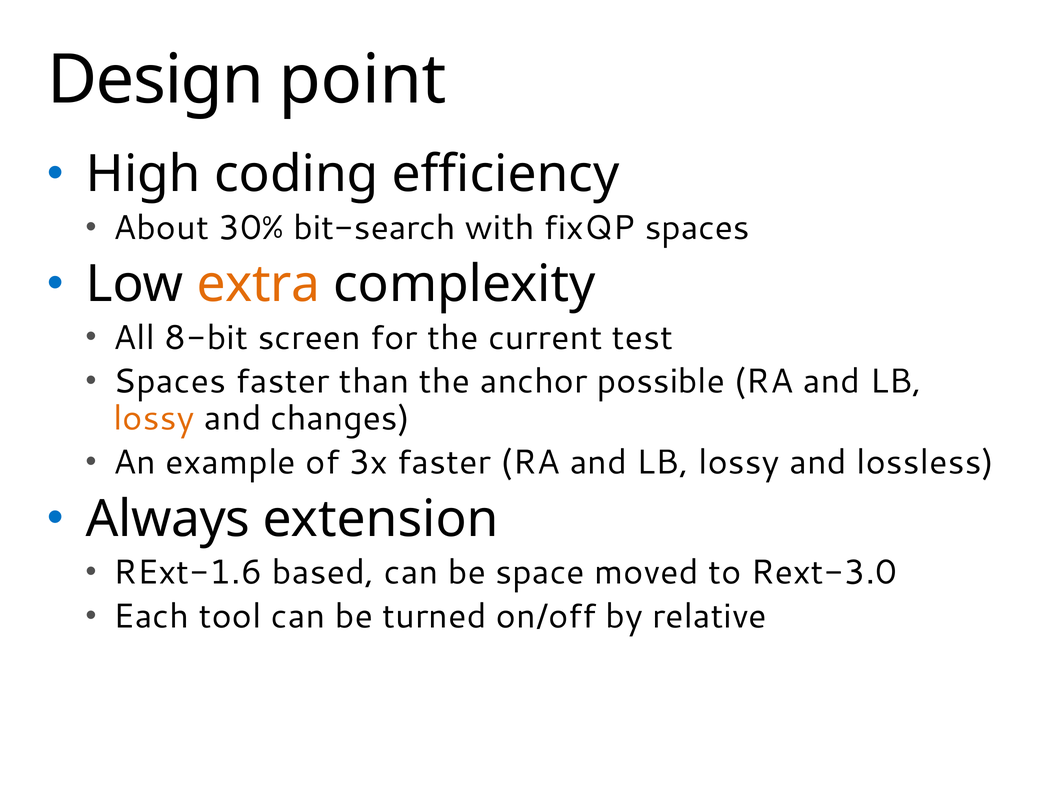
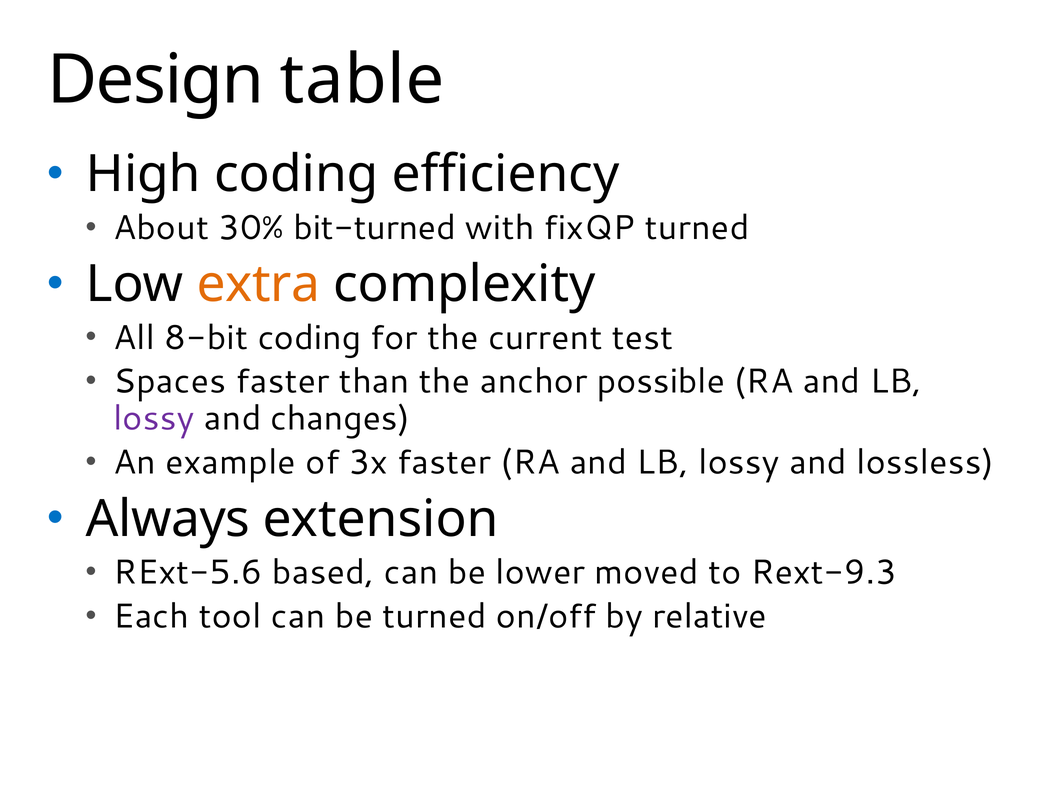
point: point -> table (362, 80)
bit-search: bit-search -> bit-turned (375, 228)
fixQP spaces: spaces -> turned (697, 228)
8-bit screen: screen -> coding (309, 338)
lossy colour: orange -> purple (154, 419)
RExt-1.6: RExt-1.6 -> RExt-5.6 (188, 573)
space: space -> lower (540, 573)
Rext-3.0: Rext-3.0 -> Rext-9.3 (824, 573)
